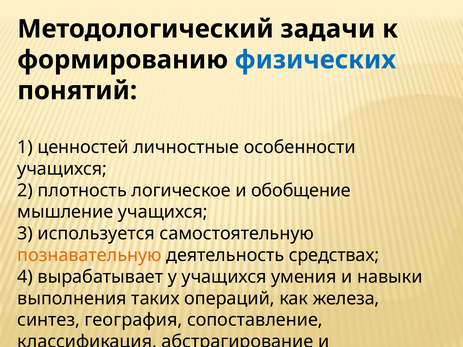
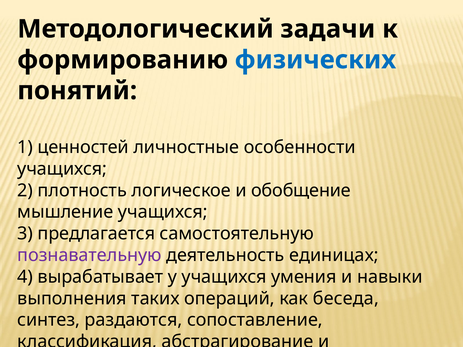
используется: используется -> предлагается (96, 234)
познавательную colour: orange -> purple (89, 255)
средствах: средствах -> единицах (334, 255)
железа: железа -> беседа (346, 299)
география: география -> раздаются (134, 320)
